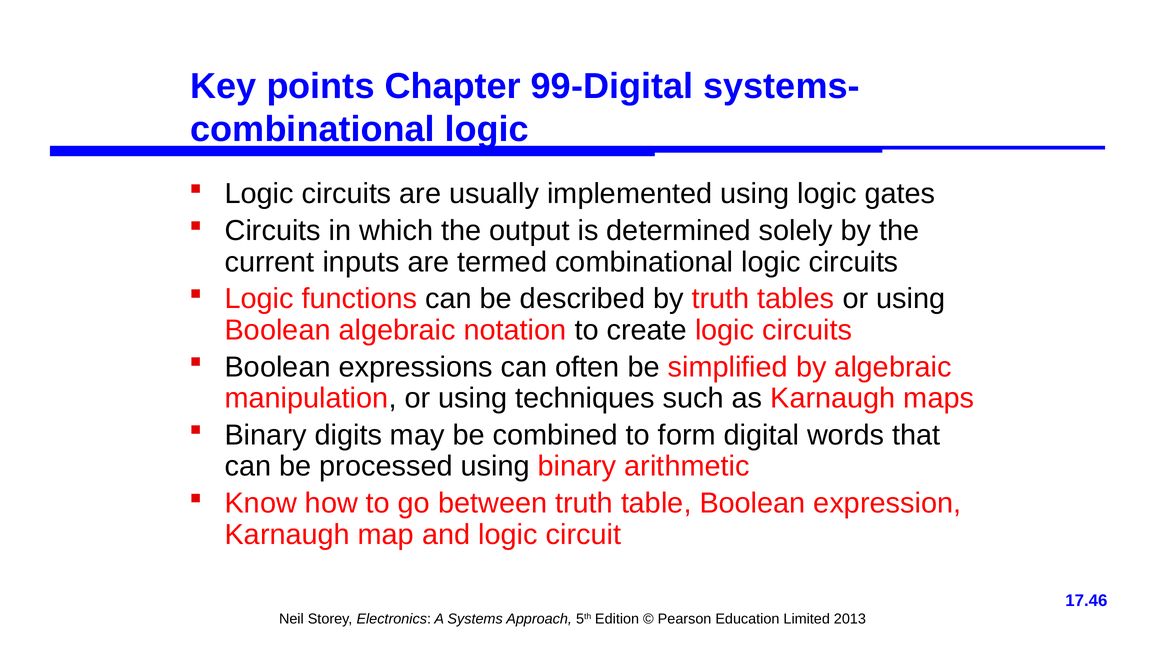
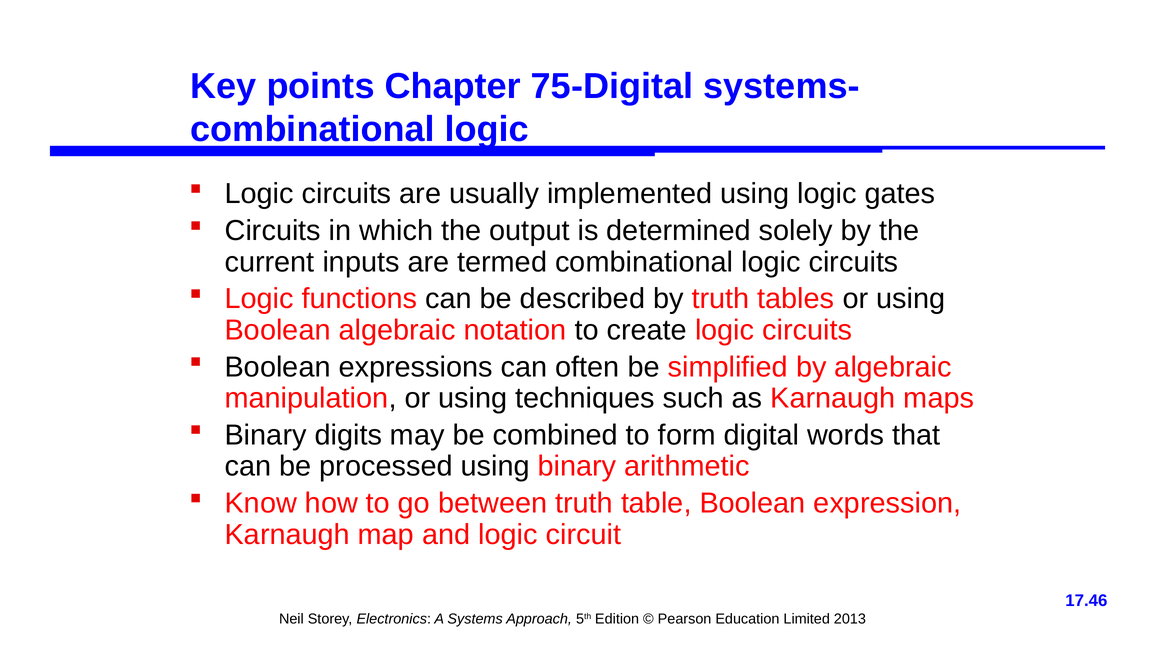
99-Digital: 99-Digital -> 75-Digital (612, 86)
